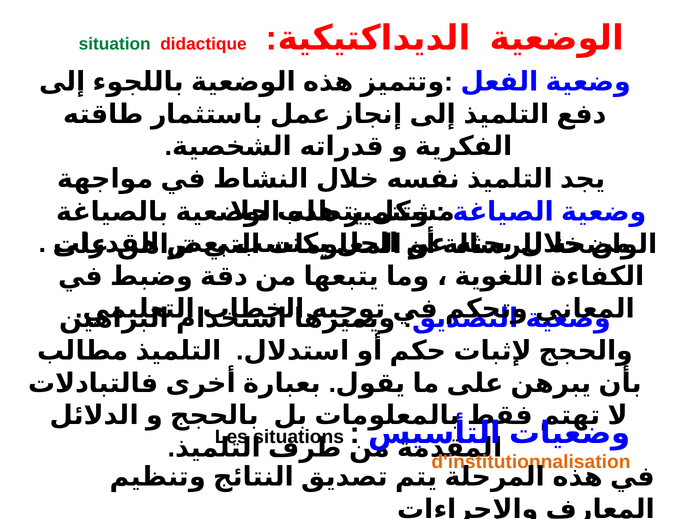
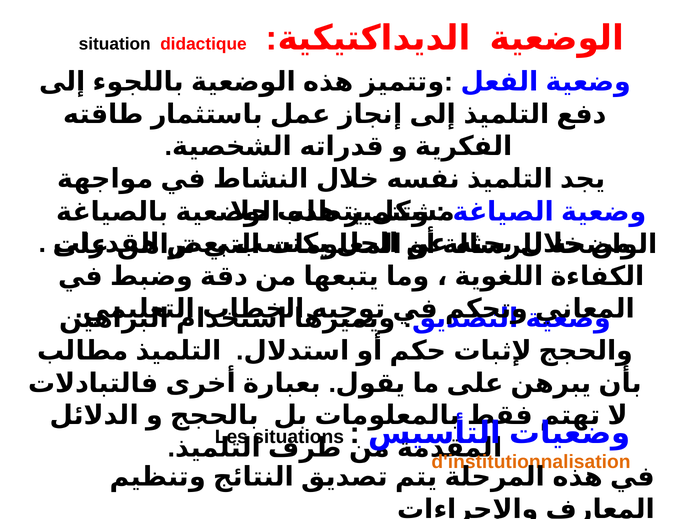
situation colour: green -> black (115, 44)
